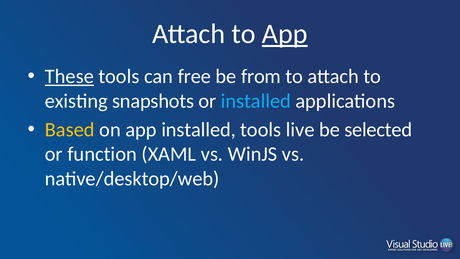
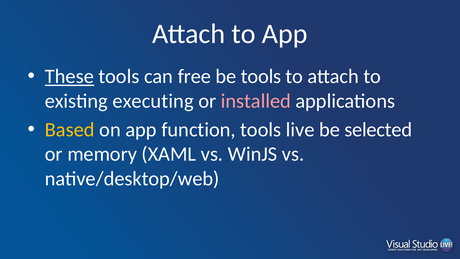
App underline: present -> none (285, 34)
be from: from -> tools (261, 76)
snapshots: snapshots -> executing (153, 101)
installed colour: light blue -> pink (256, 101)
app installed: installed -> function (199, 130)
function: function -> memory (102, 154)
